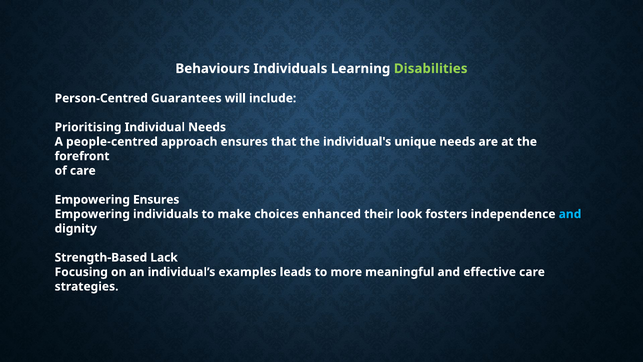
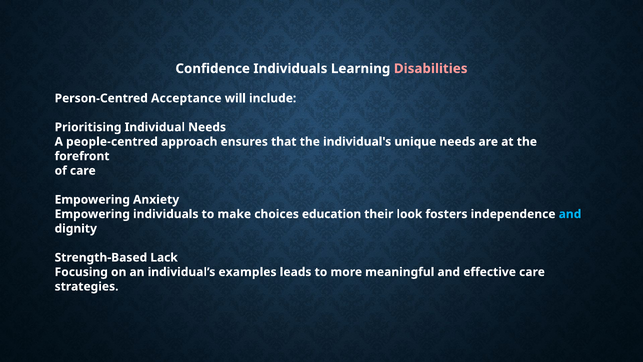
Behaviours: Behaviours -> Confidence (213, 69)
Disabilities colour: light green -> pink (431, 69)
Guarantees: Guarantees -> Acceptance (186, 98)
Empowering Ensures: Ensures -> Anxiety (156, 199)
enhanced: enhanced -> education (332, 214)
